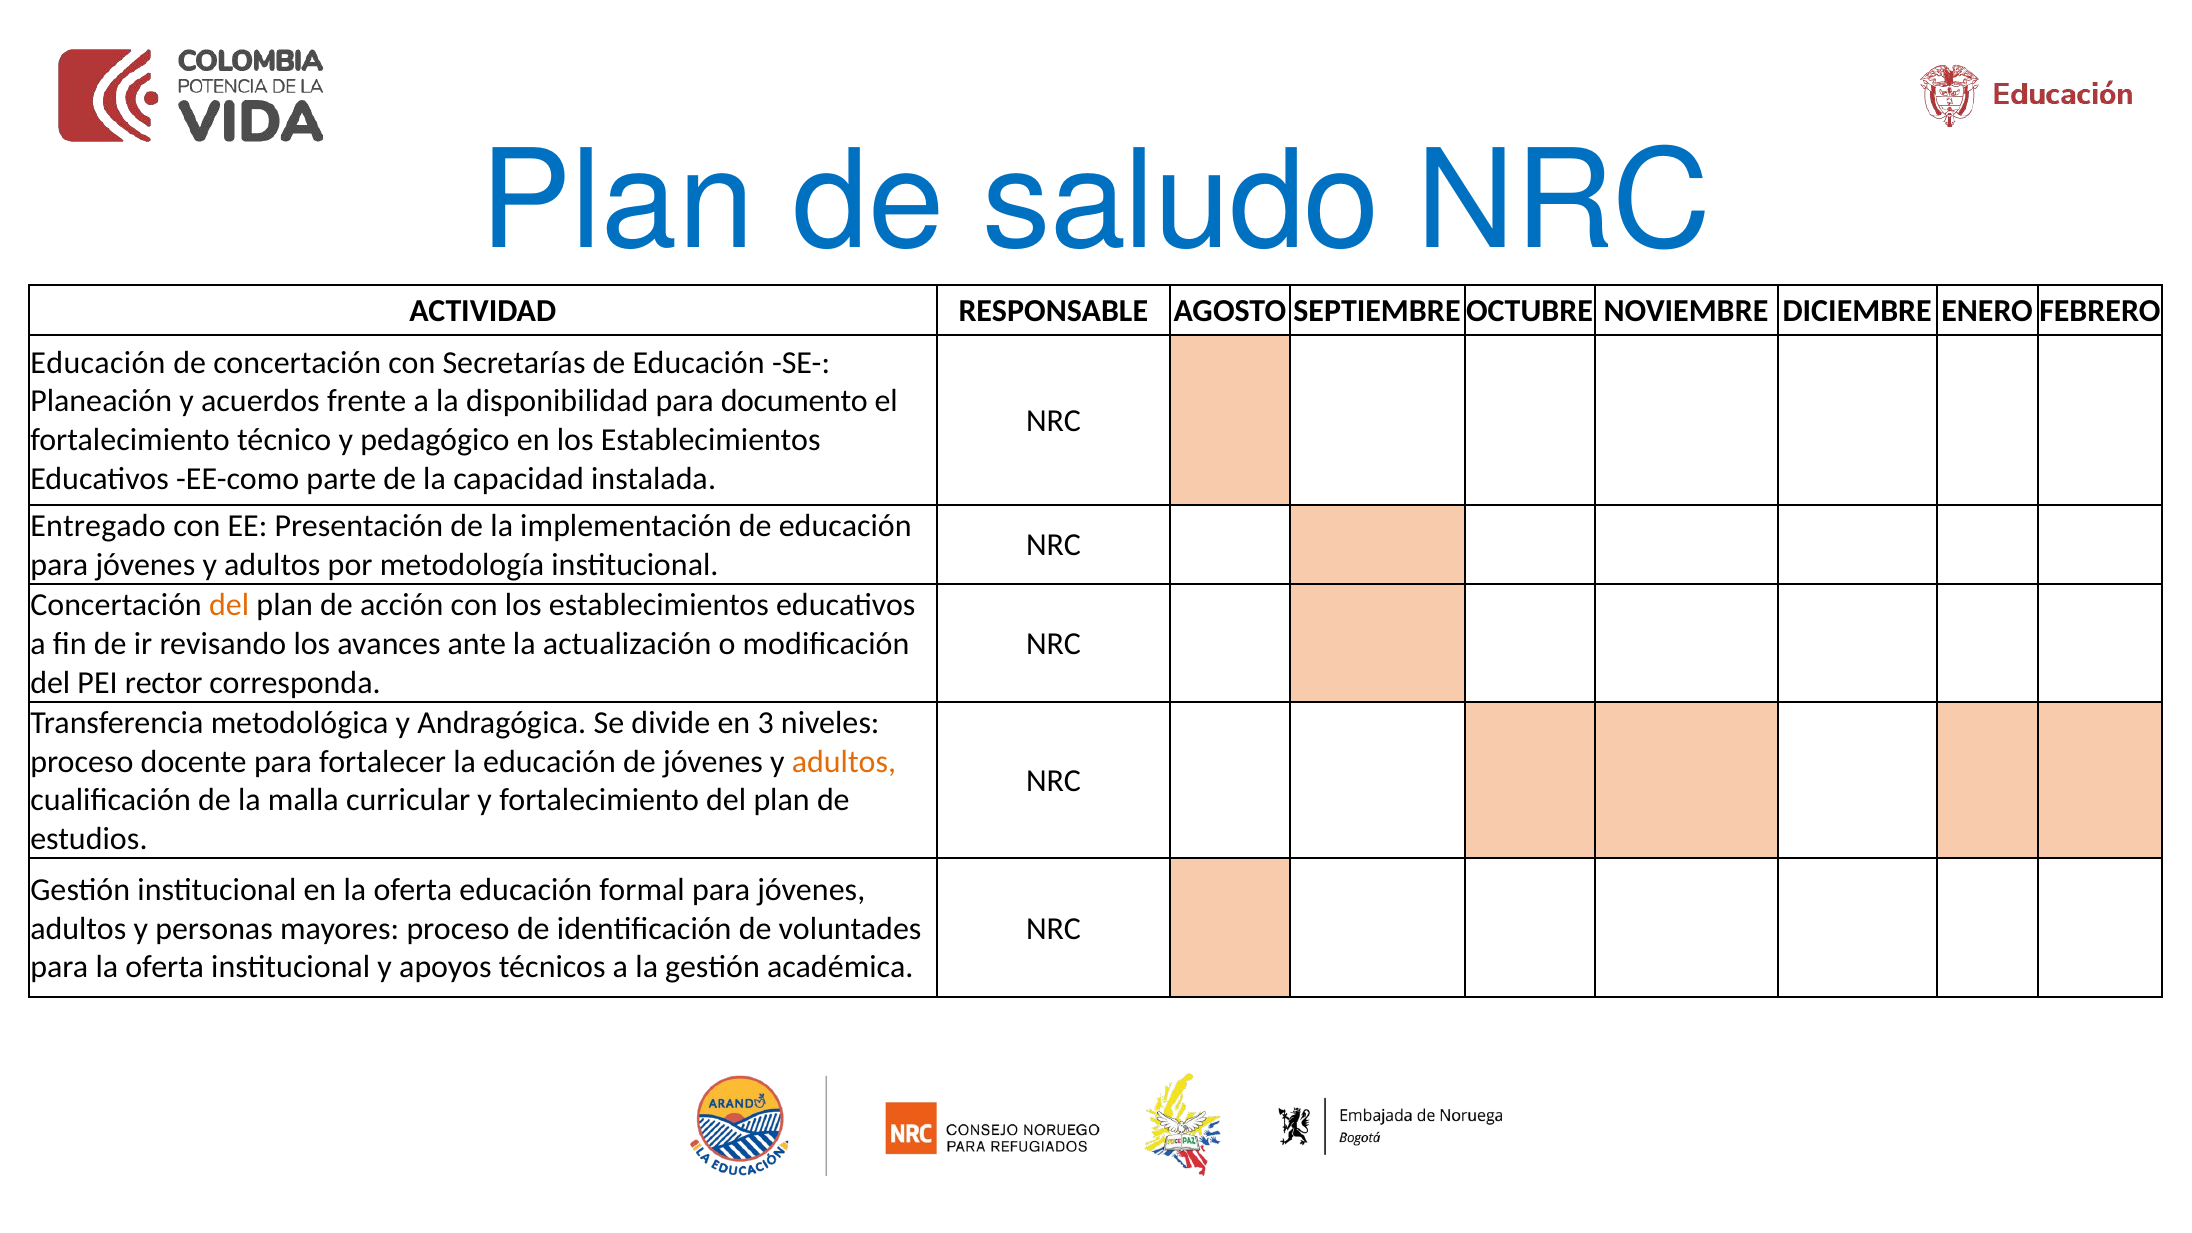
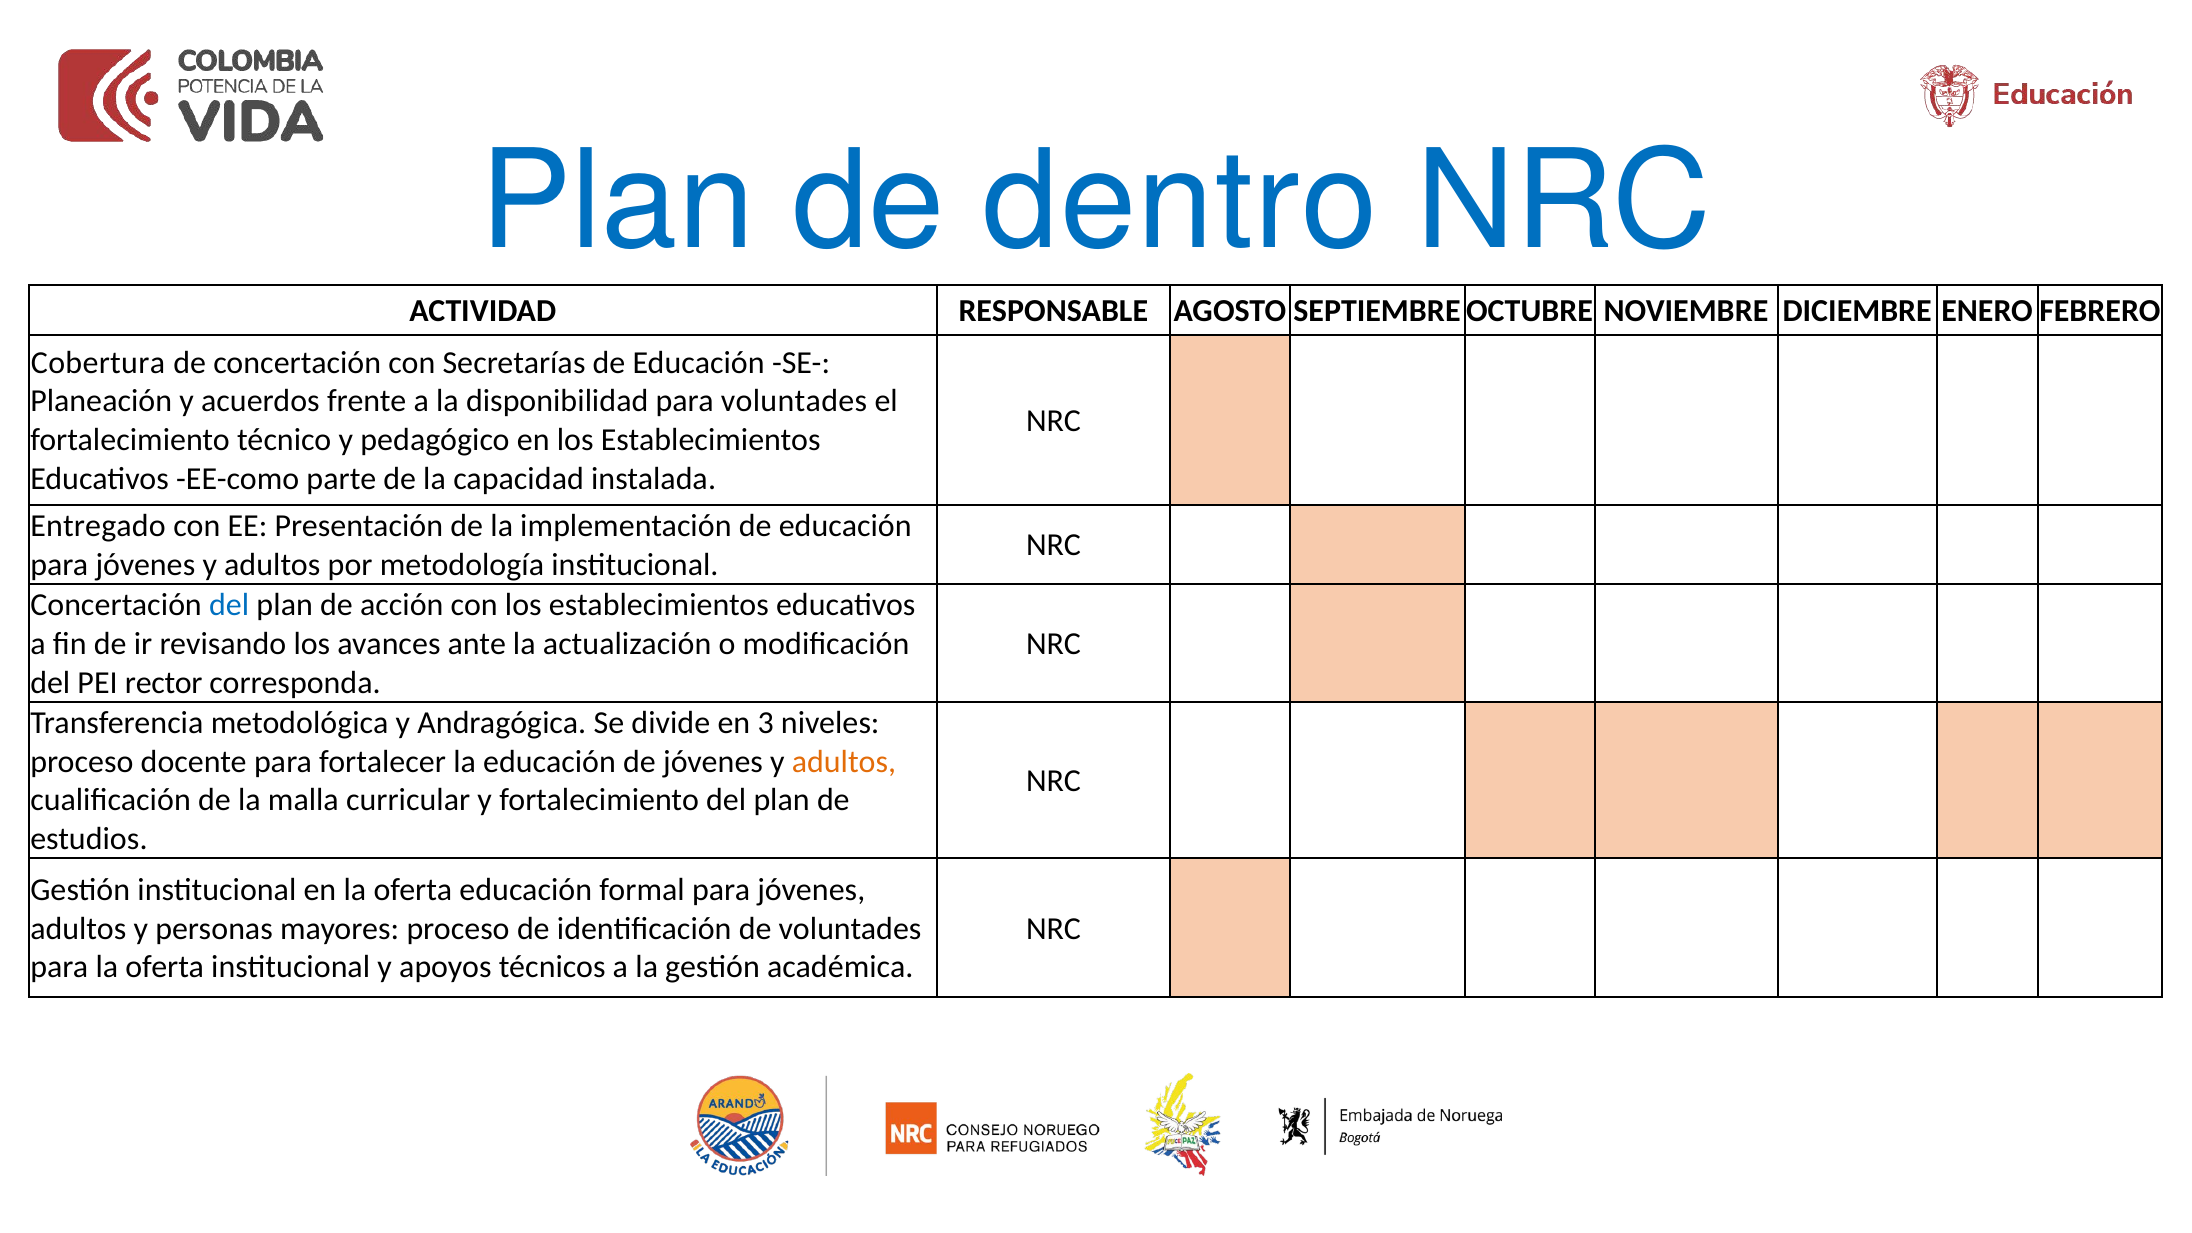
saludo: saludo -> dentro (1180, 202)
Educación: Educación -> Cobertura (98, 363)
para documento: documento -> voluntades (794, 401)
del colour: orange -> blue (229, 605)
